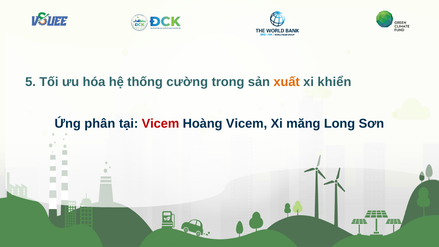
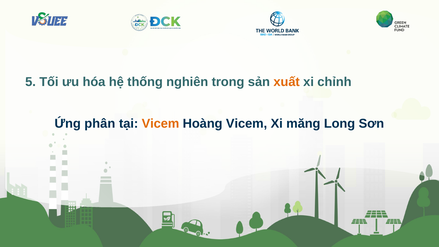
cường: cường -> nghiên (187, 82)
khiển: khiển -> chỉnh (334, 82)
Vicem colour: red -> orange (160, 124)
